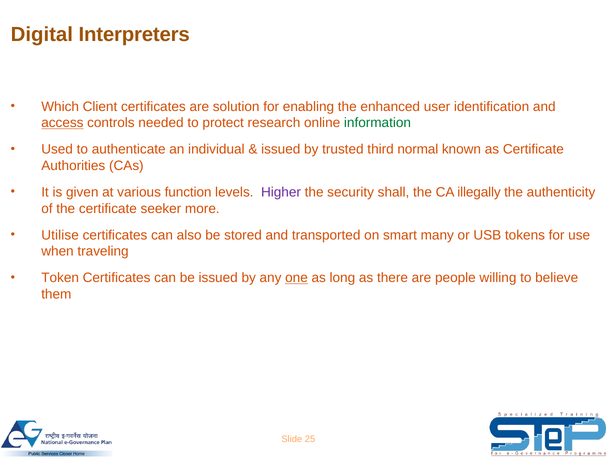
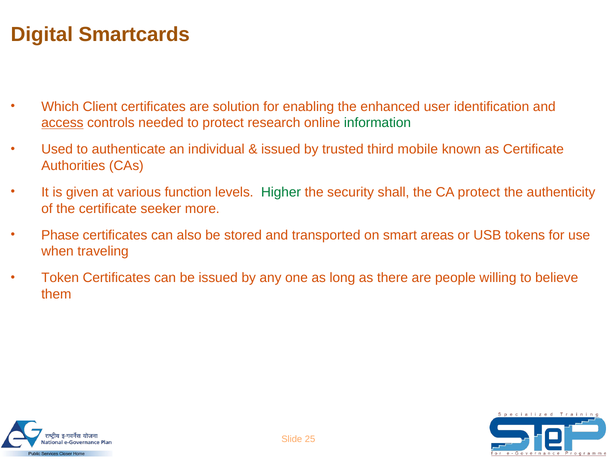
Interpreters: Interpreters -> Smartcards (134, 34)
normal: normal -> mobile (418, 149)
Higher colour: purple -> green (281, 192)
CA illegally: illegally -> protect (479, 192)
Utilise: Utilise -> Phase (60, 235)
many: many -> areas (437, 235)
one underline: present -> none (297, 278)
